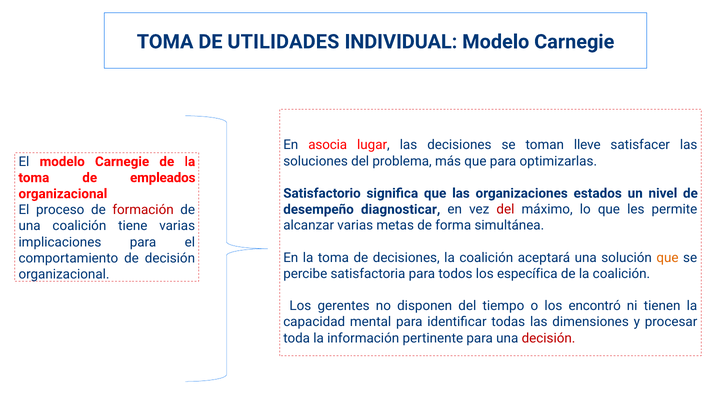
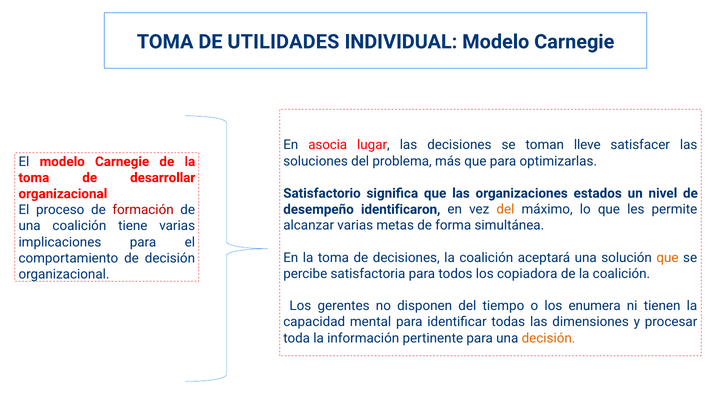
empleados: empleados -> desarrollar (163, 178)
diagnosticar: diagnosticar -> identificaron (401, 210)
del colour: red -> orange (505, 210)
específica: específica -> copiadora (527, 274)
encontró: encontró -> enumera (595, 306)
decisión colour: red -> orange (549, 339)
